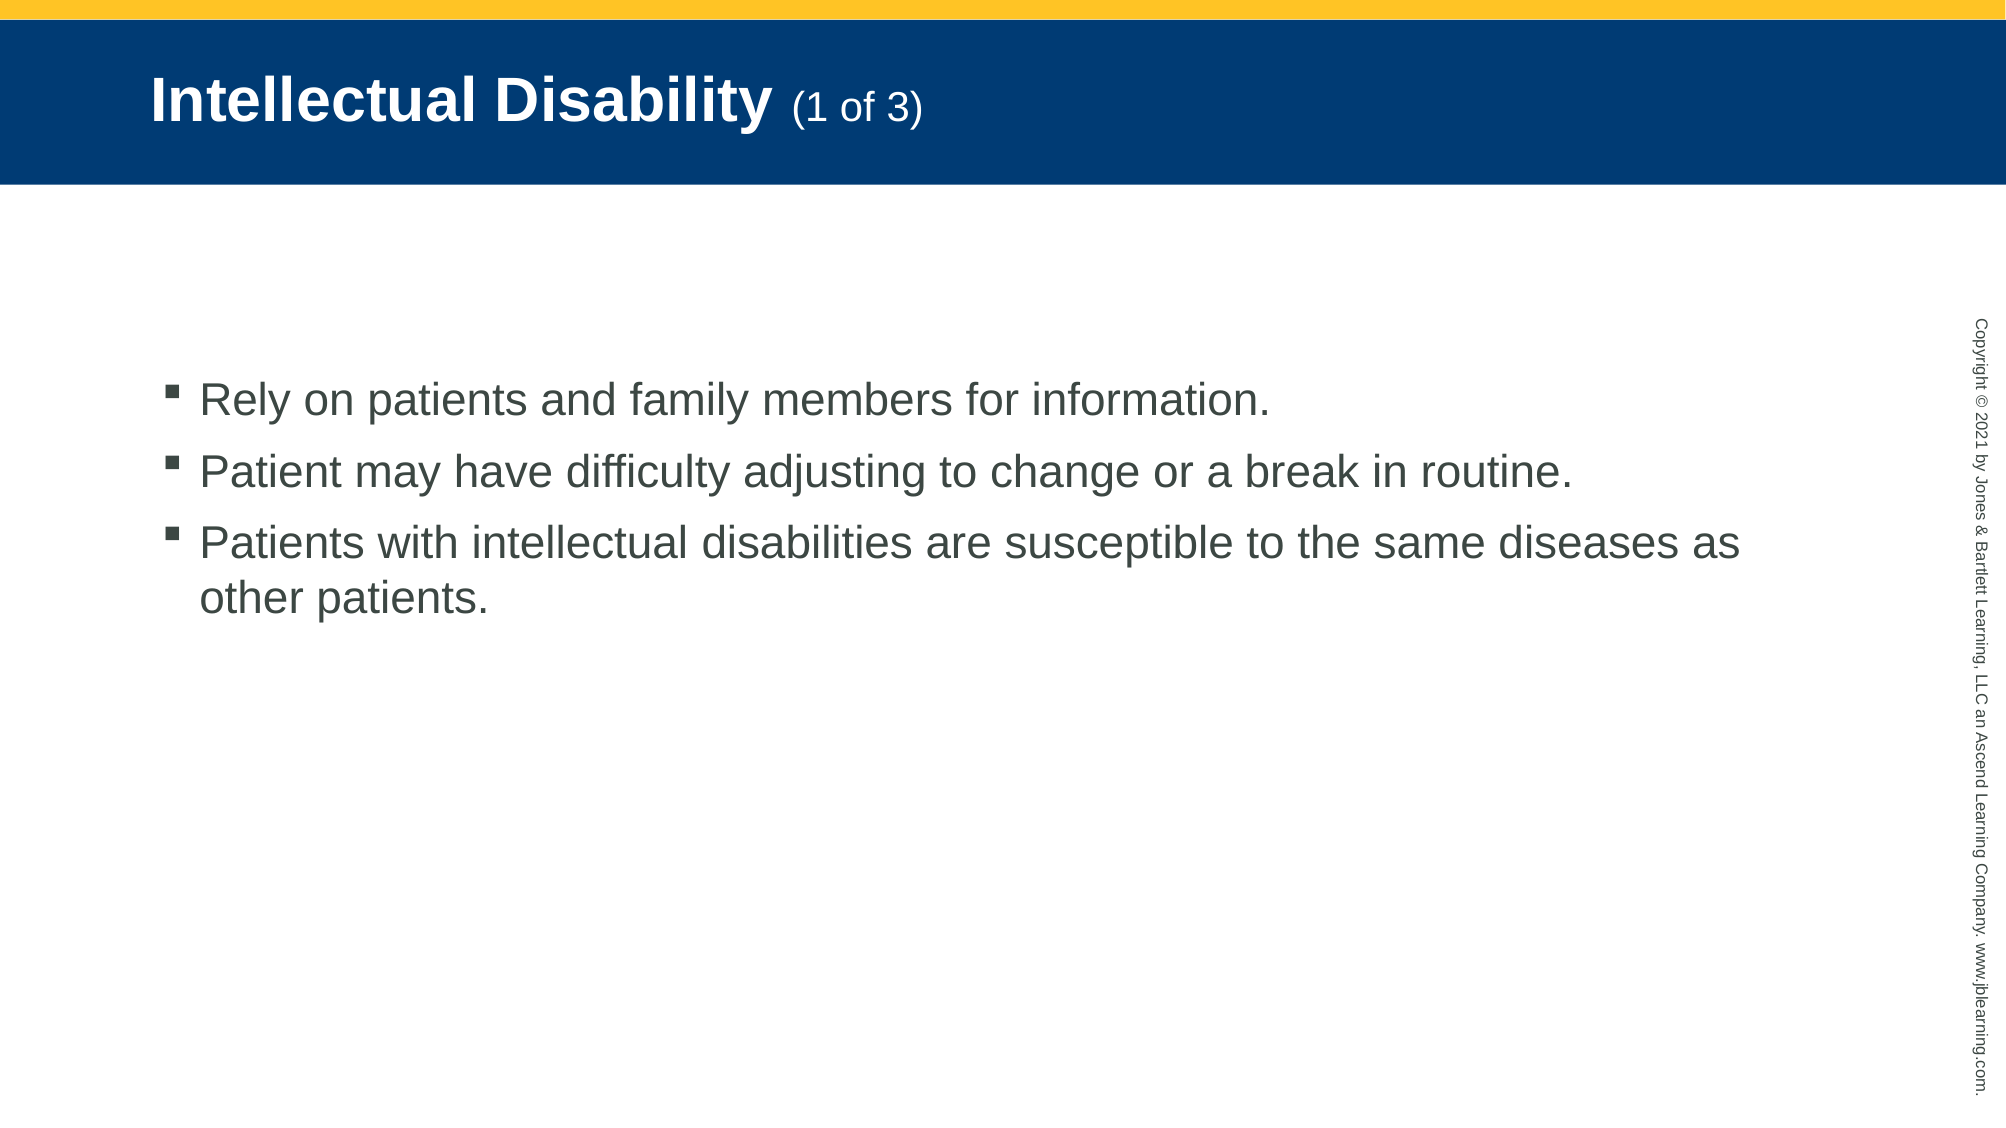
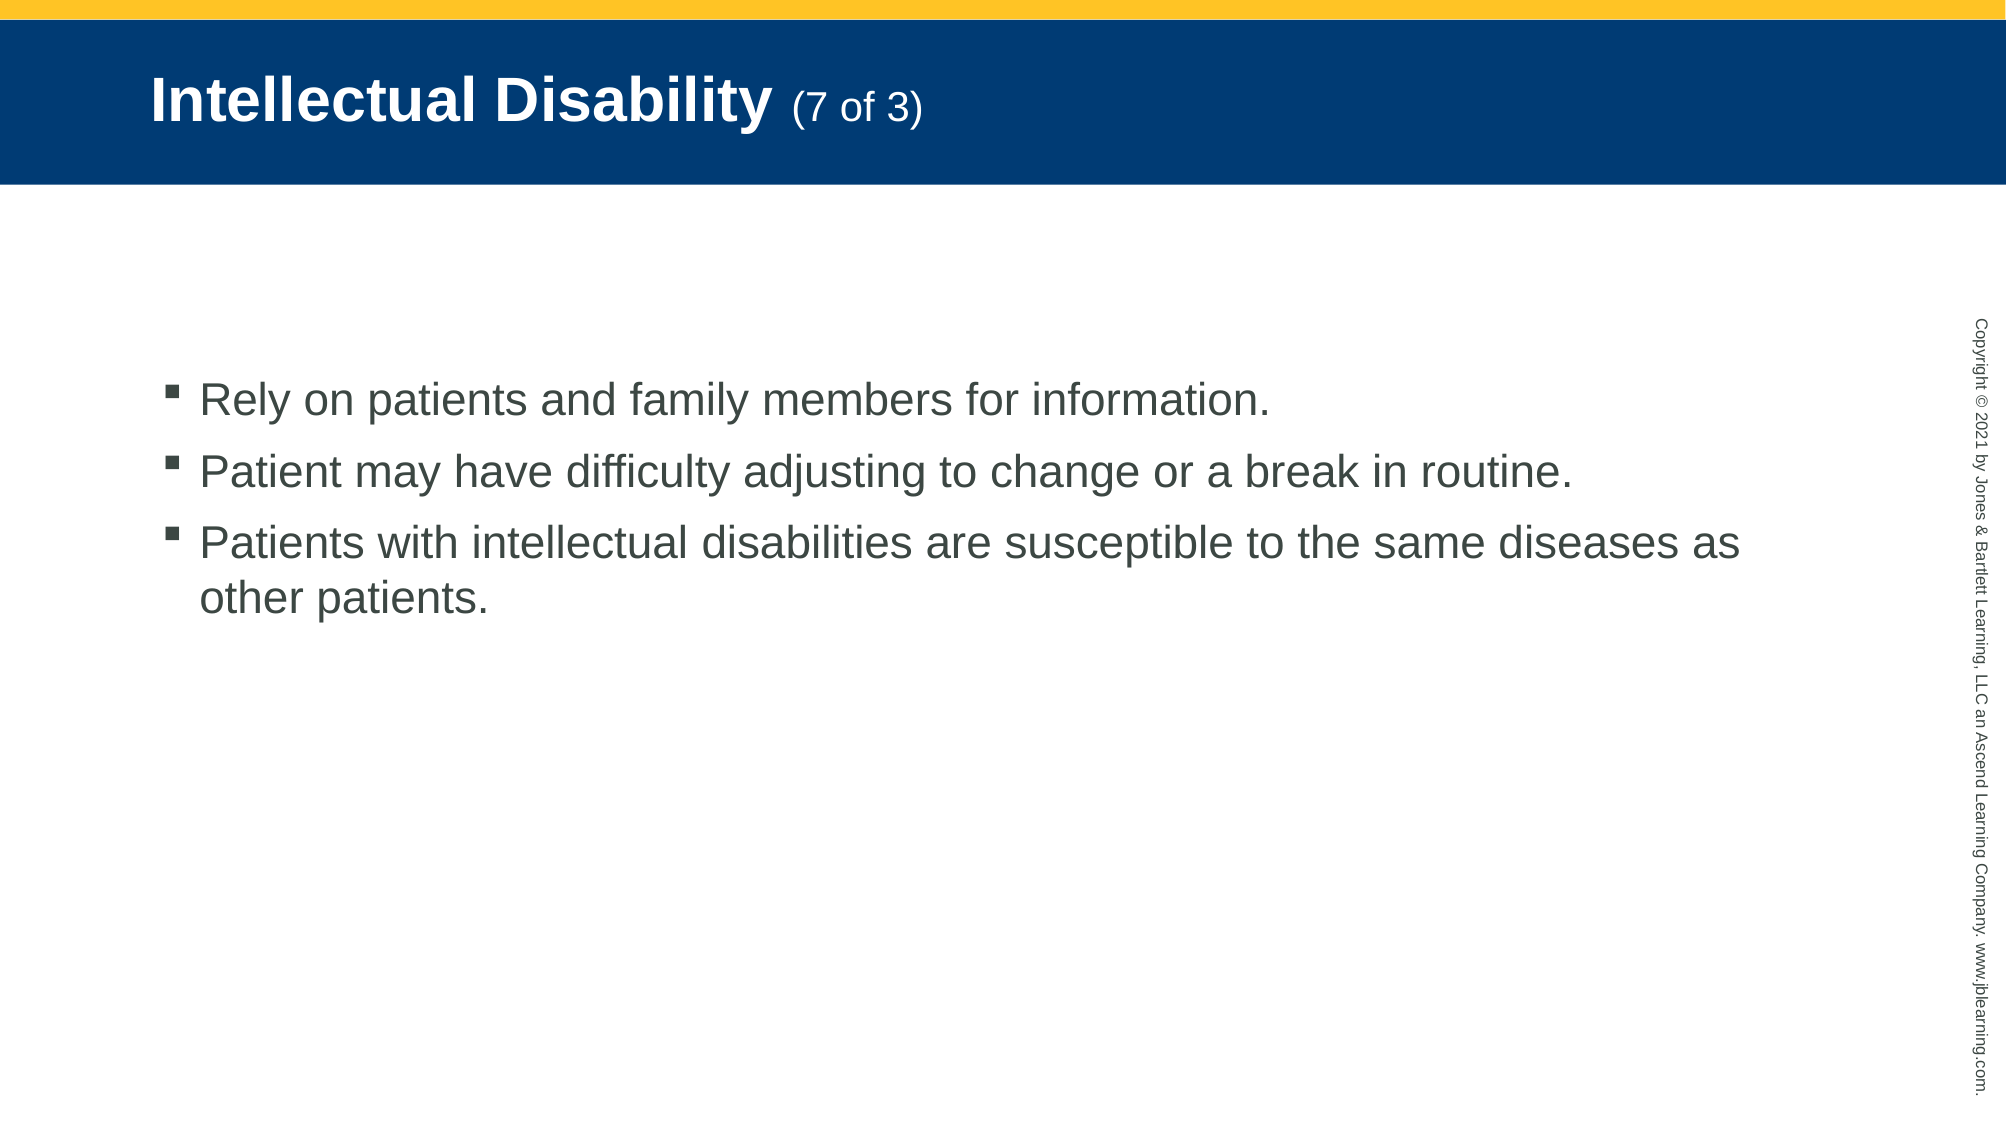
Disability 1: 1 -> 7 (810, 108)
